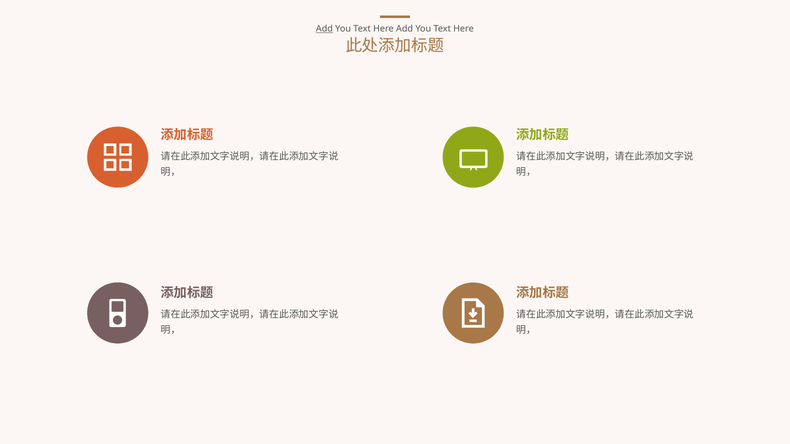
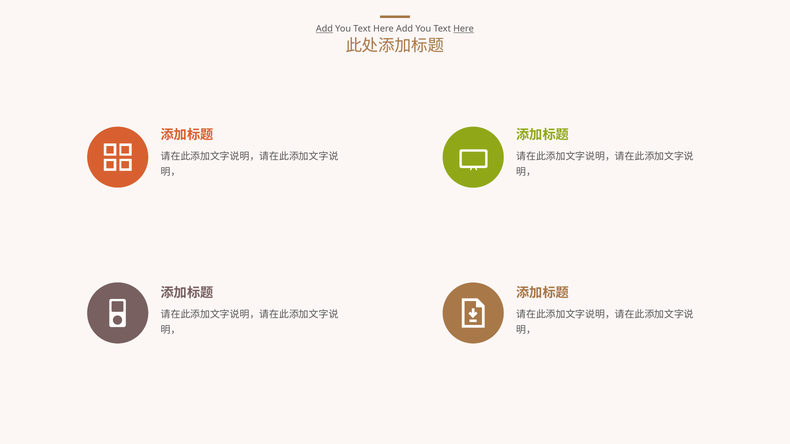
Here underline: none -> present (464, 29)
